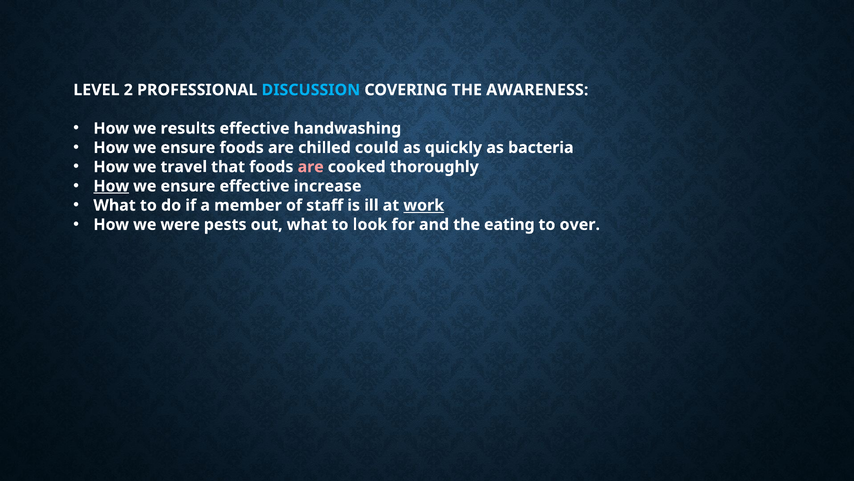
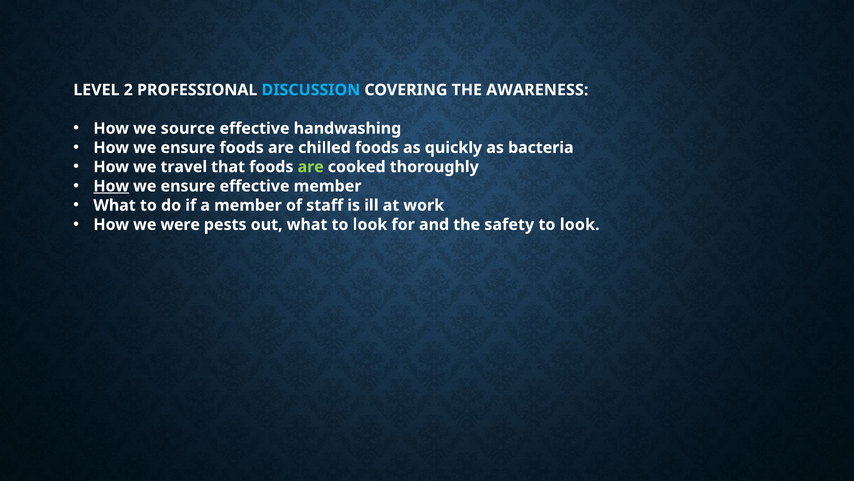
results: results -> source (188, 128)
chilled could: could -> foods (377, 147)
are colour: pink -> light green (311, 167)
effective increase: increase -> member (328, 186)
work underline: present -> none (424, 205)
eating: eating -> safety (509, 224)
over: over -> look (580, 224)
